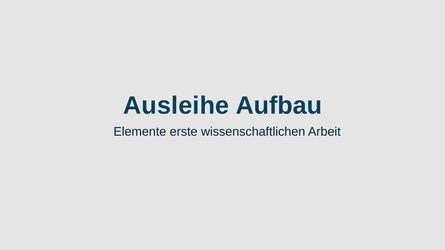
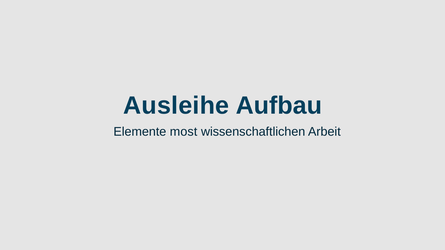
erste: erste -> most (184, 132)
